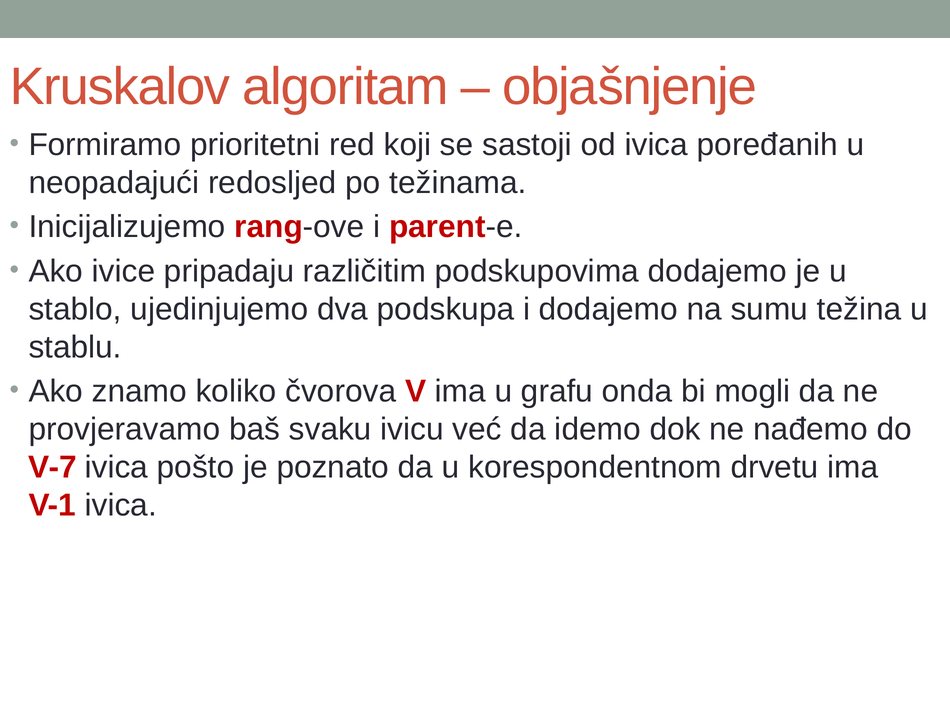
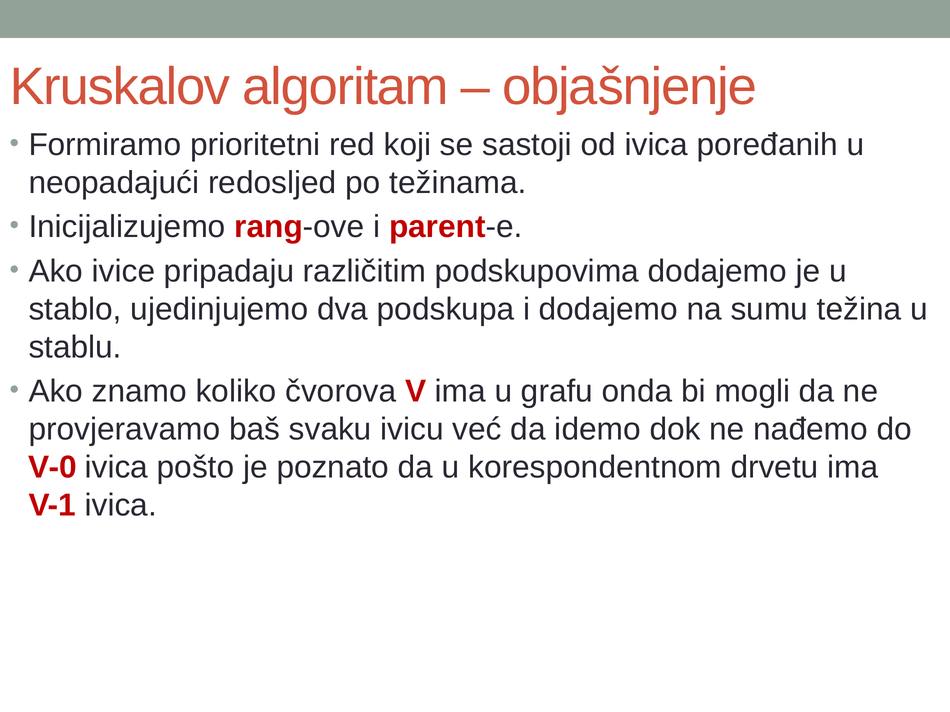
V-7: V-7 -> V-0 (52, 468)
